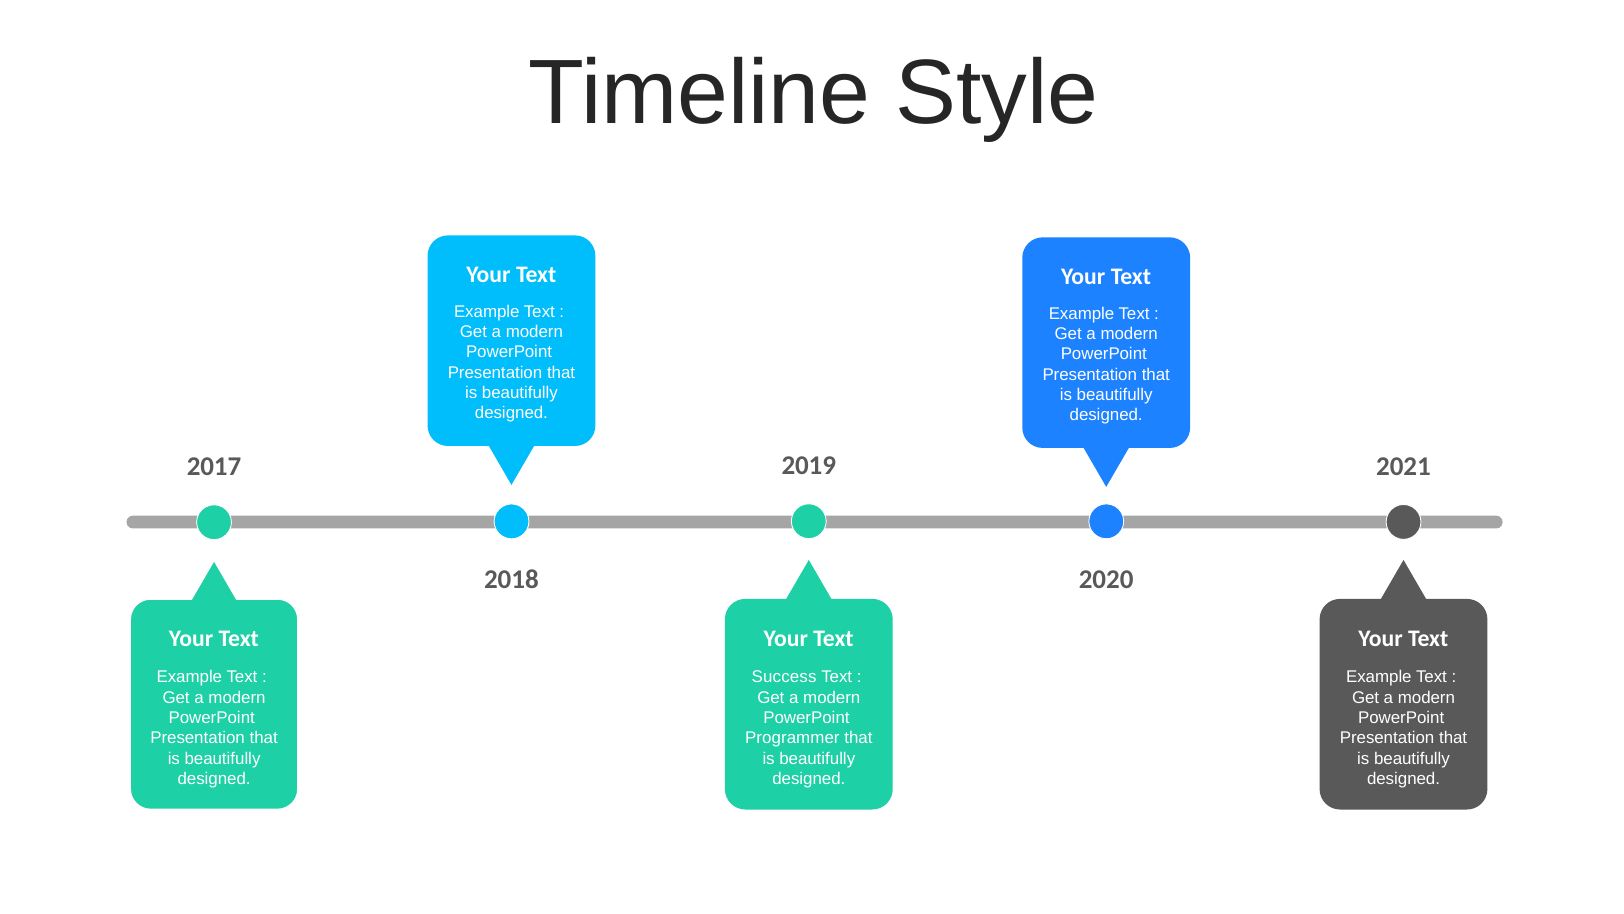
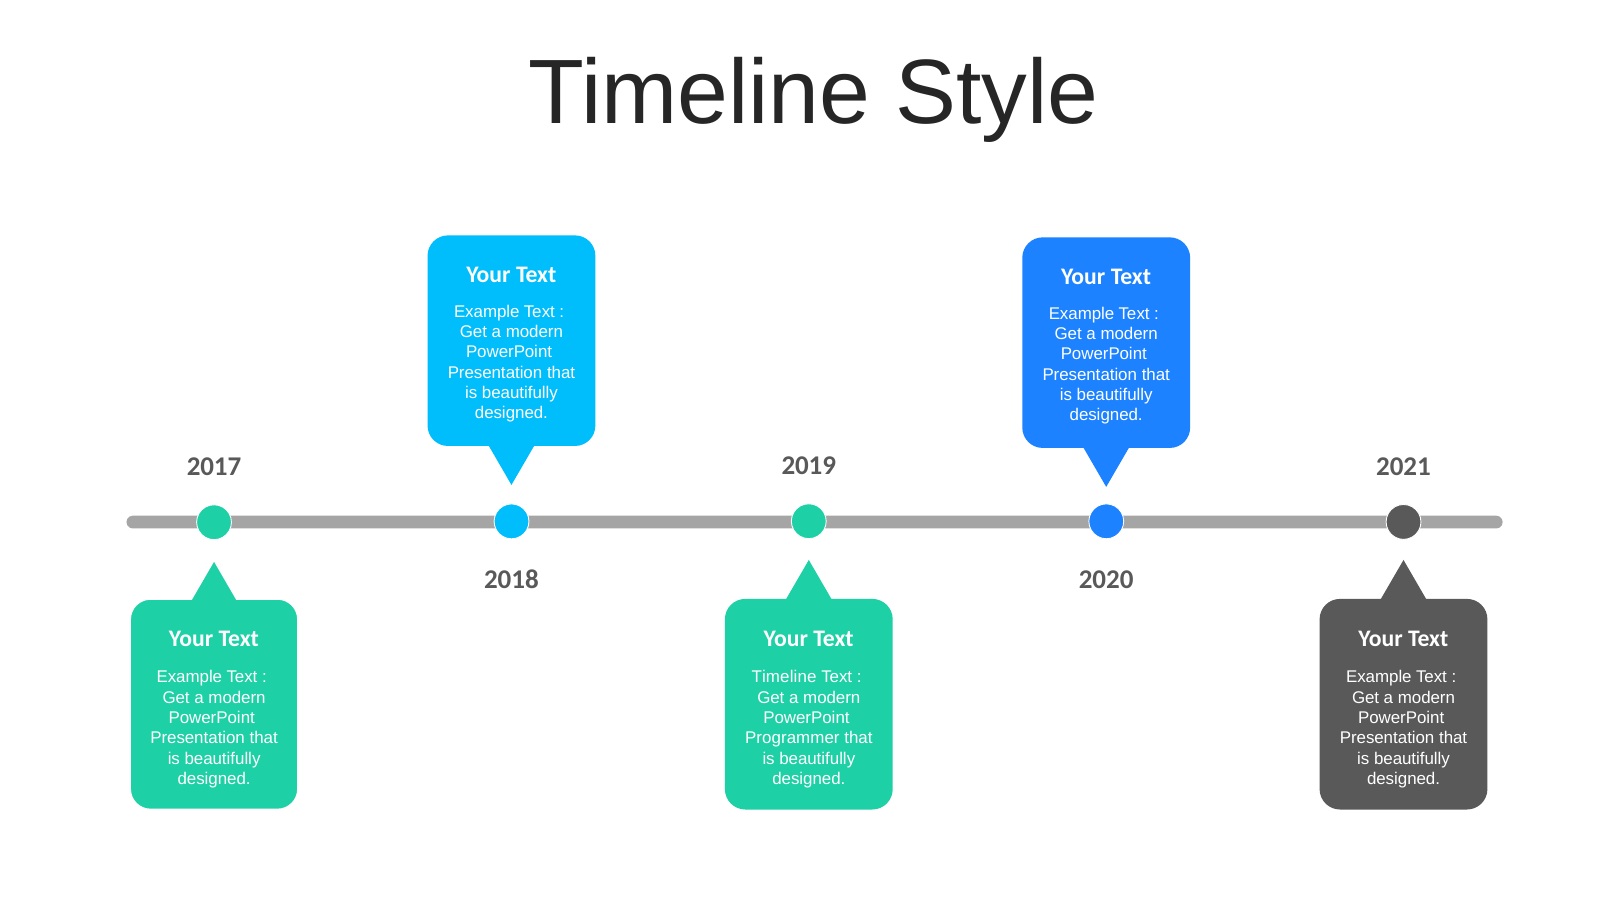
Success: Success -> Timeline (784, 677)
